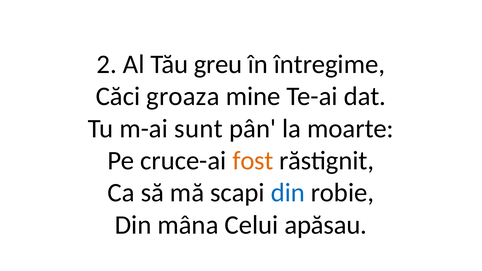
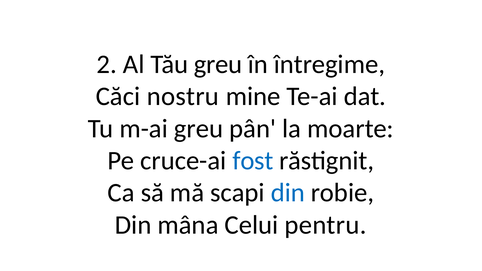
groaza: groaza -> nostru (183, 96)
m-ai sunt: sunt -> greu (199, 129)
fost colour: orange -> blue (253, 161)
apăsau: apăsau -> pentru (325, 225)
